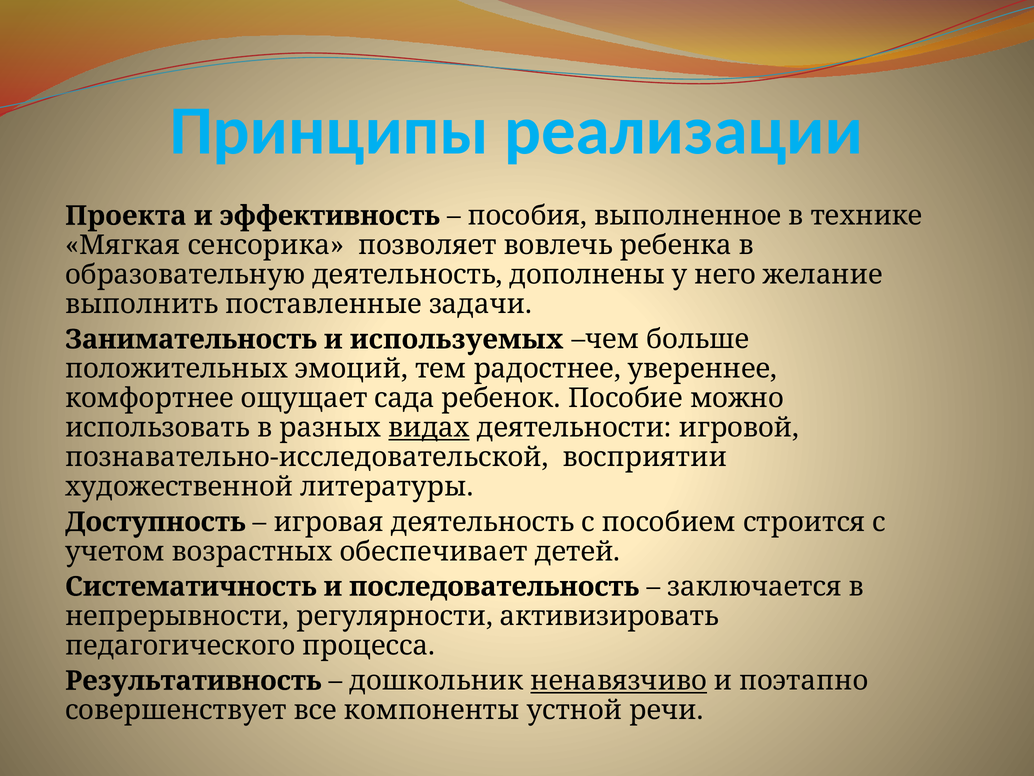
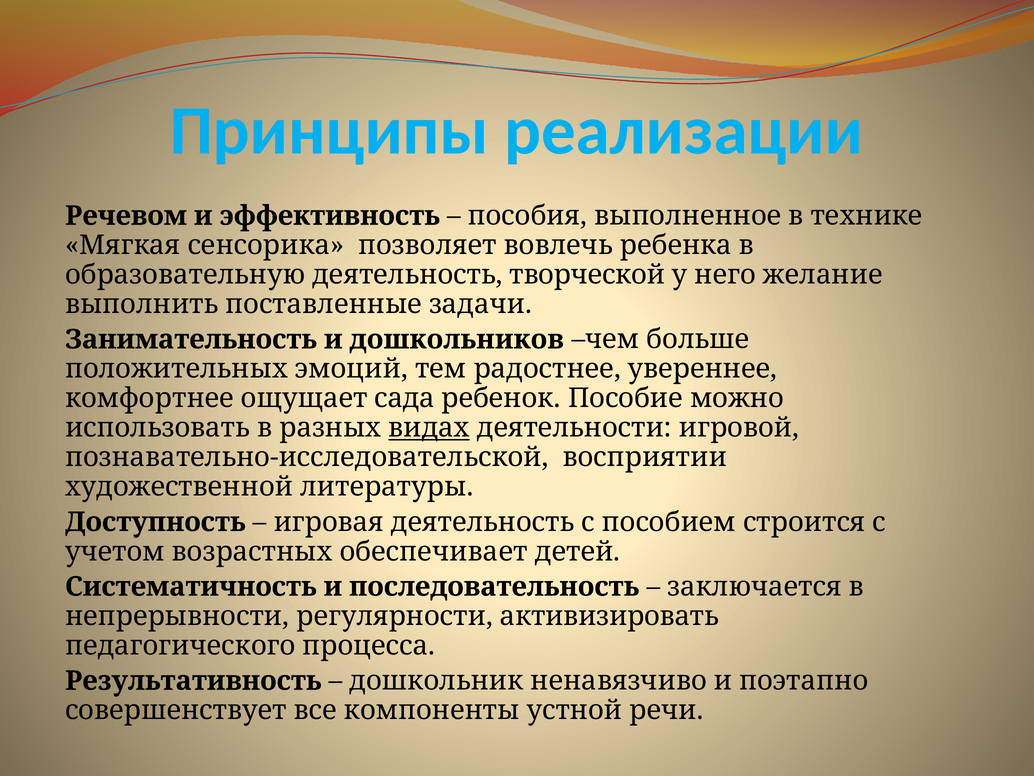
Проекта: Проекта -> Речевом (126, 216)
дополнены: дополнены -> творческой (587, 275)
используемых: используемых -> дошкольников (457, 339)
ненавязчиво underline: present -> none (619, 680)
